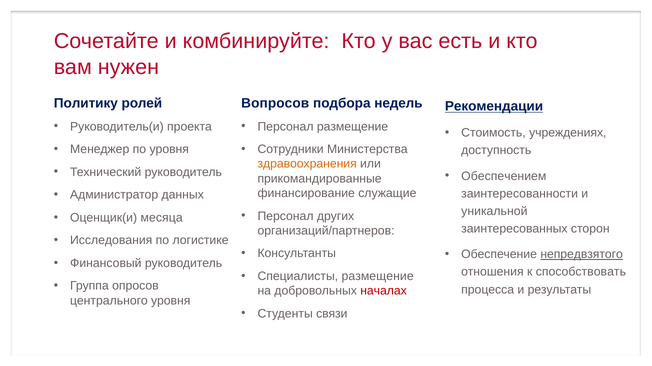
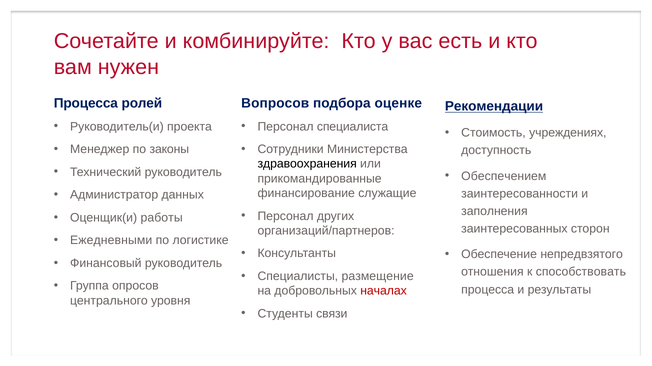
Политику: Политику -> Процесса (86, 103)
недель: недель -> оценке (398, 103)
Персонал размещение: размещение -> специалиста (353, 127)
по уровня: уровня -> законы (169, 150)
здравоохранения colour: orange -> black (307, 164)
уникальной: уникальной -> заполнения (494, 212)
месяца: месяца -> работы (162, 218)
Исследования: Исследования -> Ежедневными (111, 241)
непредвзятого underline: present -> none (582, 255)
